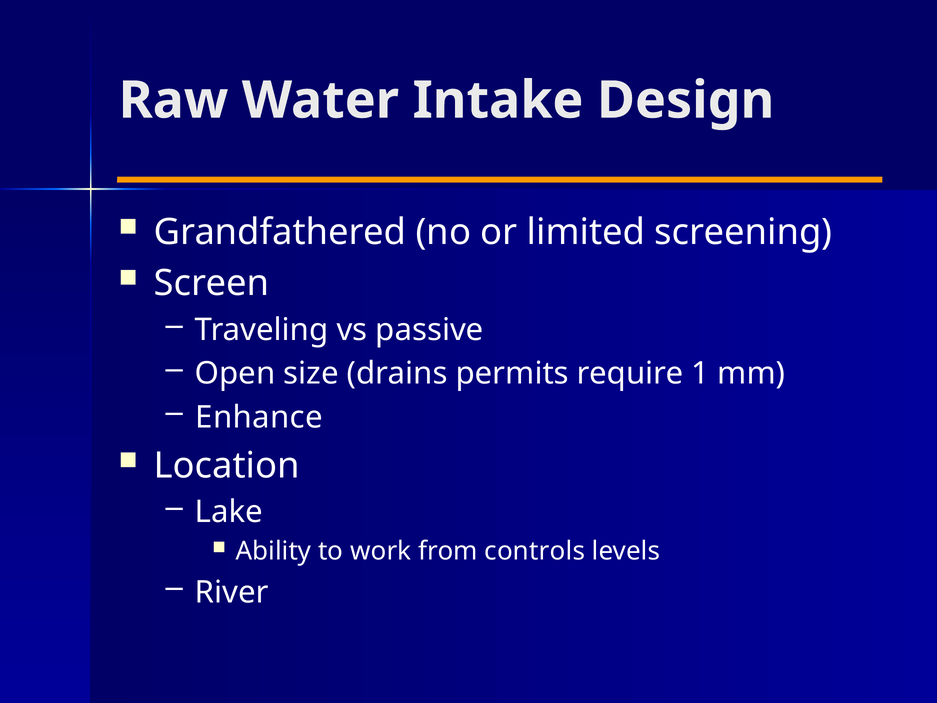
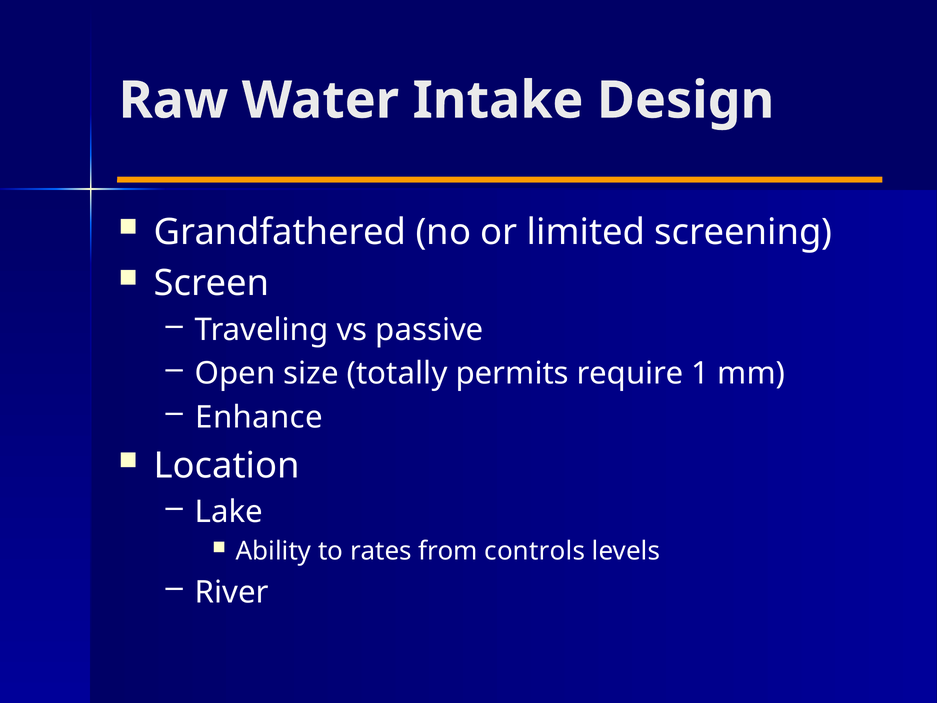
drains: drains -> totally (397, 373)
work: work -> rates (381, 551)
